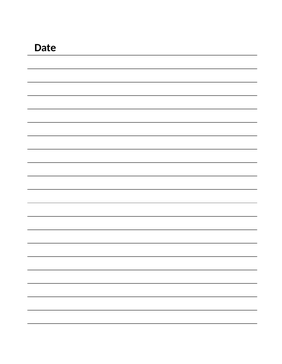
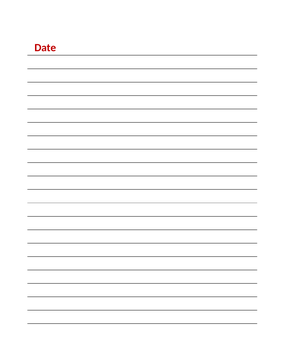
Date colour: black -> red (45, 48)
